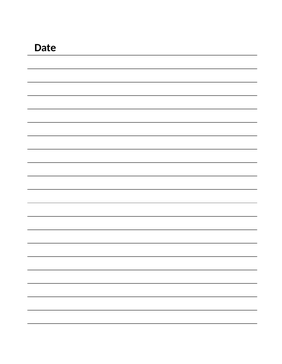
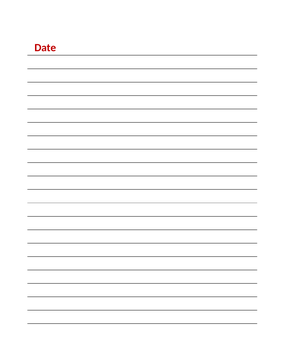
Date colour: black -> red (45, 48)
